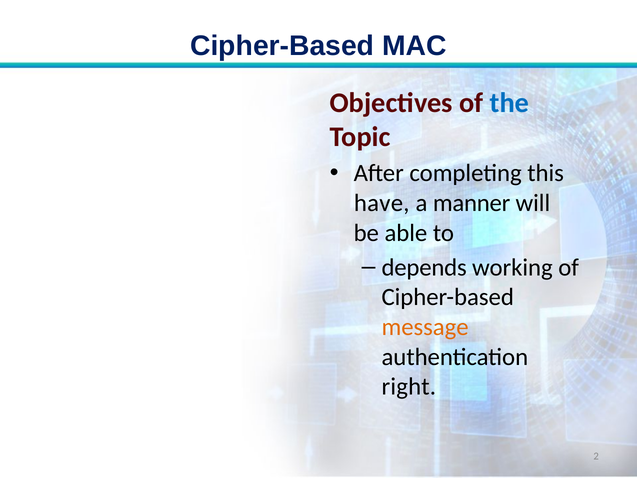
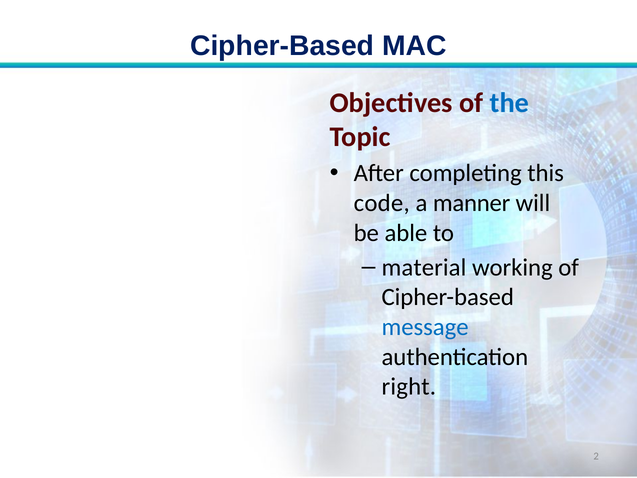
have: have -> code (382, 203)
depends: depends -> material (424, 267)
message colour: orange -> blue (425, 327)
